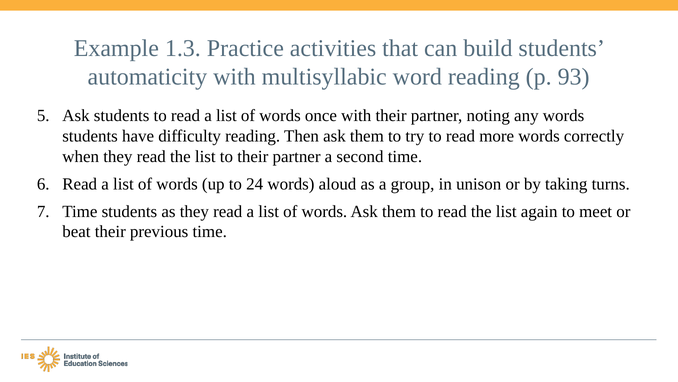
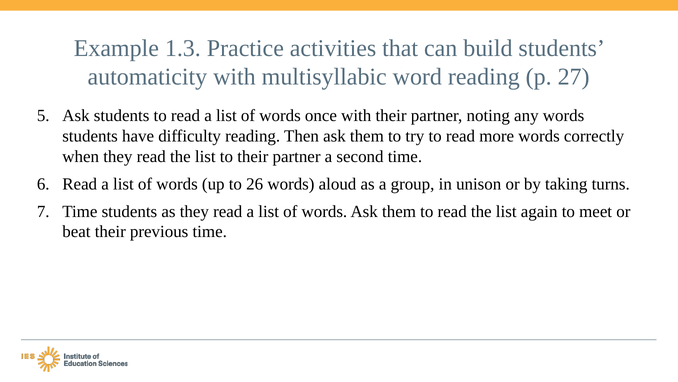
93: 93 -> 27 (574, 77)
24: 24 -> 26 (255, 184)
